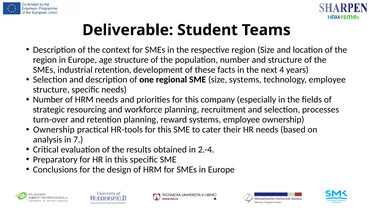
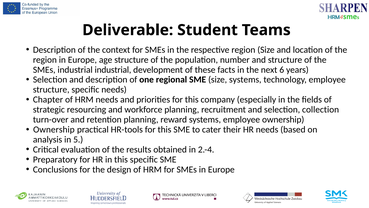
industrial retention: retention -> industrial (113, 70)
4: 4 -> 6 (282, 70)
Number: Number -> Chapter (48, 99)
processes: processes -> collection (321, 109)
7: 7 -> 5 (78, 139)
